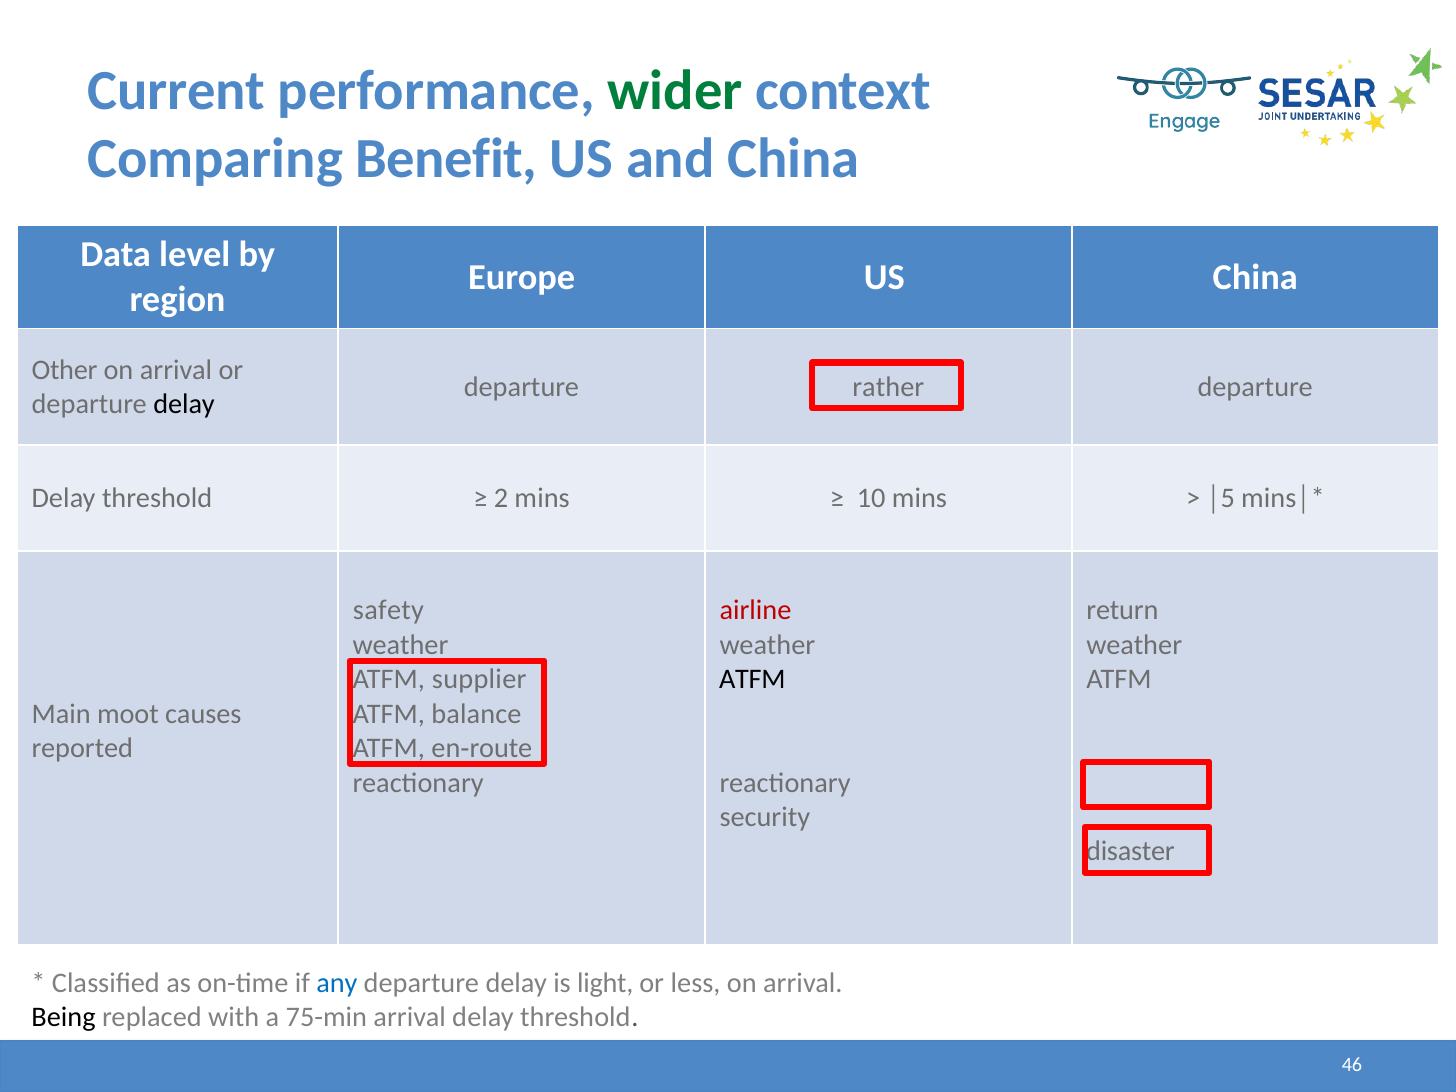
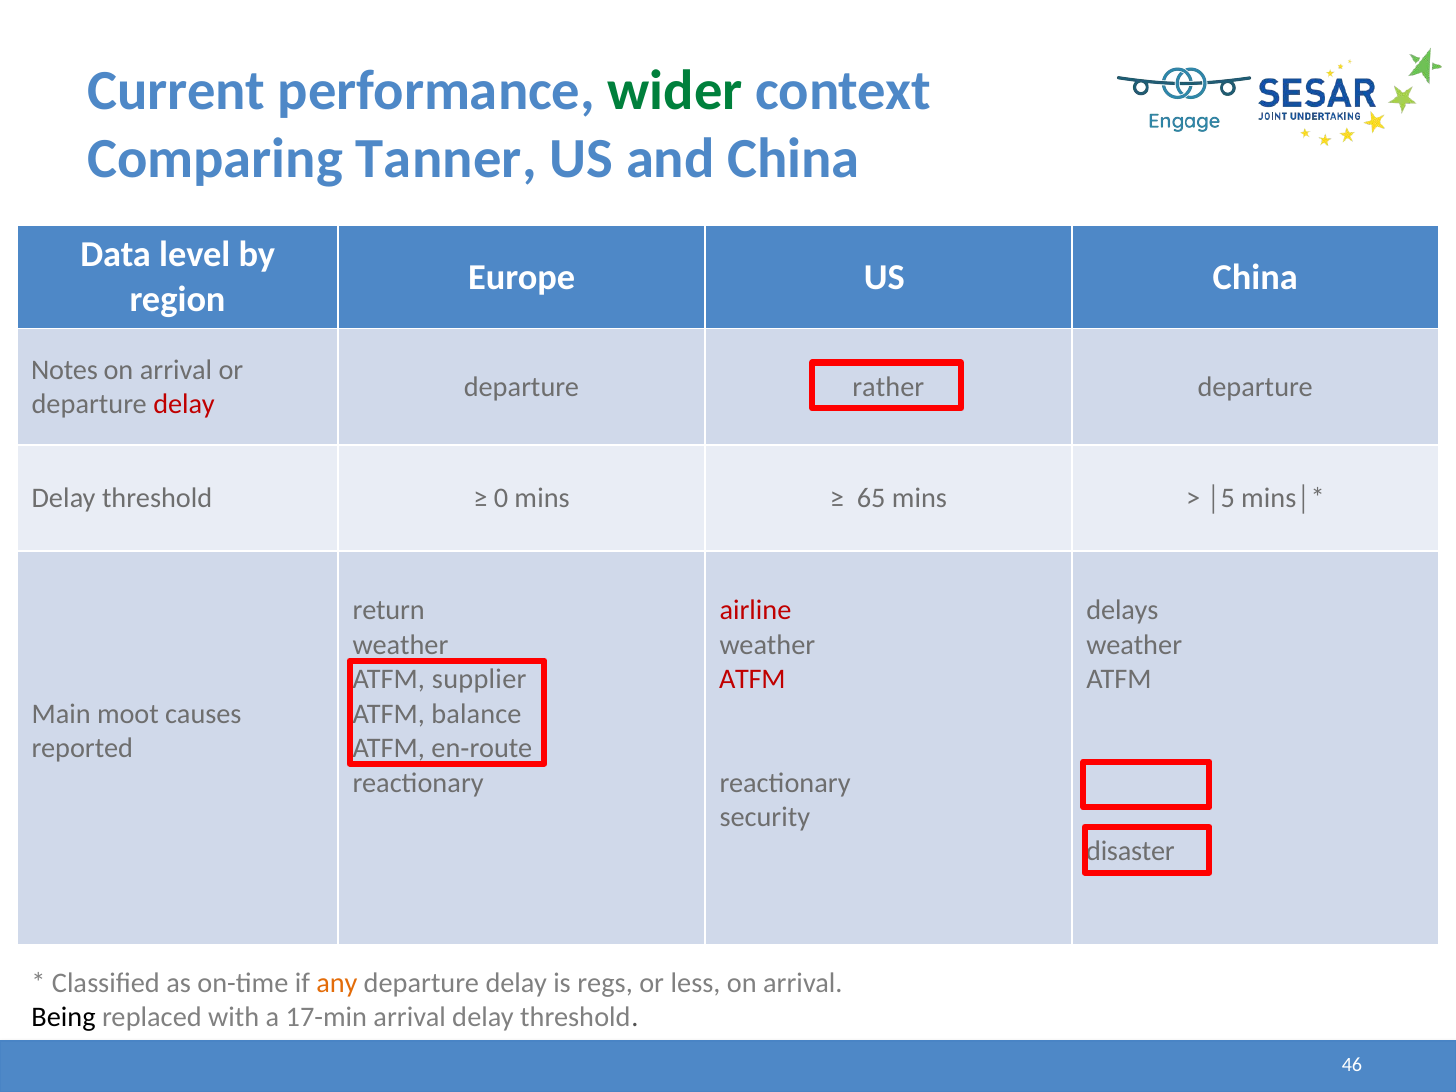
Benefit: Benefit -> Tanner (446, 159)
Other: Other -> Notes (65, 370)
delay colour: black -> red (184, 404)
2: 2 -> 0 (501, 498)
10: 10 -> 65 (871, 498)
safety: safety -> return (389, 610)
return: return -> delays (1122, 610)
ATFM colour: black -> red (752, 679)
any colour: blue -> orange (337, 983)
light: light -> regs (605, 983)
75-min: 75-min -> 17-min (326, 1017)
